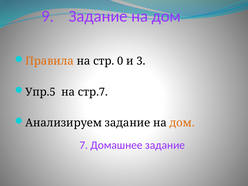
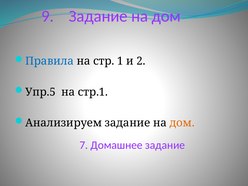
Правила colour: orange -> blue (50, 61)
0: 0 -> 1 (120, 61)
3: 3 -> 2 (141, 61)
стр.7: стр.7 -> стр.1 (93, 92)
